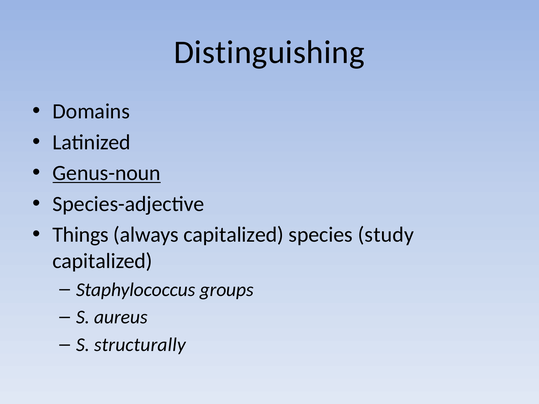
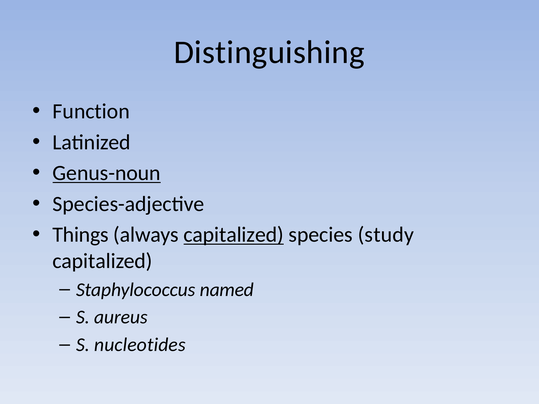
Domains: Domains -> Function (91, 112)
capitalized underline: none -> present (234, 235)
groups: groups -> named (227, 290)
structurally: structurally -> nucleotides (140, 345)
